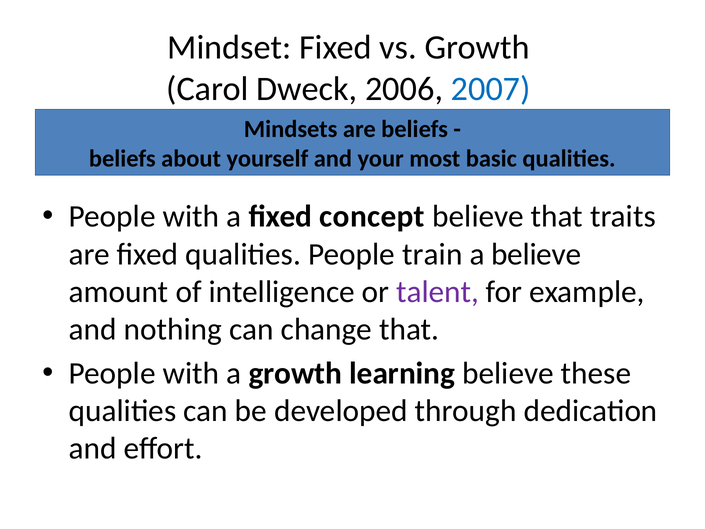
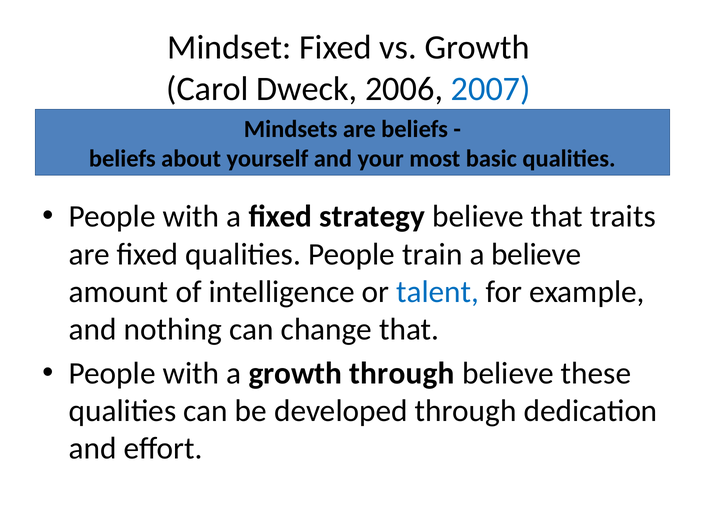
concept: concept -> strategy (372, 216)
talent colour: purple -> blue (438, 292)
growth learning: learning -> through (402, 373)
